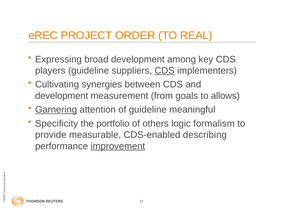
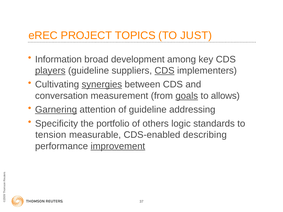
ORDER: ORDER -> TOPICS (135, 36)
REAL: REAL -> JUST (196, 36)
Expressing: Expressing -> Information (58, 59)
players underline: none -> present (50, 71)
synergies underline: none -> present (102, 85)
development: development -> conversation (62, 96)
goals underline: none -> present (187, 96)
meaningful: meaningful -> addressing (192, 110)
formalism: formalism -> standards (214, 124)
provide: provide -> tension (51, 135)
